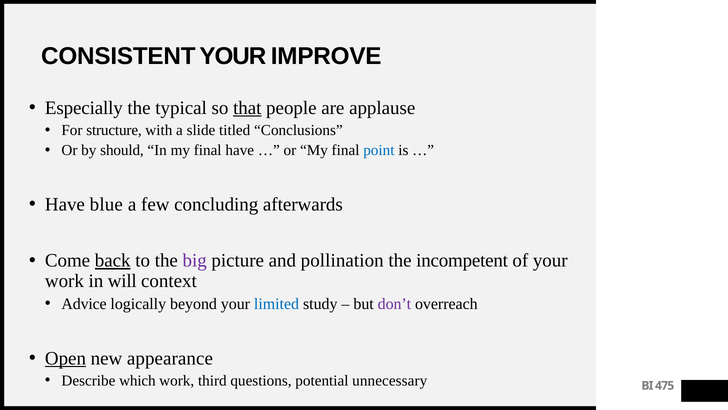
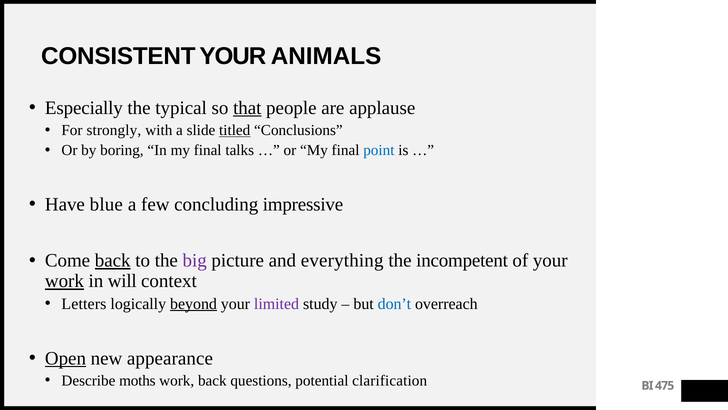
IMPROVE: IMPROVE -> ANIMALS (326, 56)
structure: structure -> strongly (114, 130)
titled underline: none -> present (235, 130)
should: should -> boring (122, 150)
final have: have -> talks (240, 150)
afterwards: afterwards -> impressive (303, 204)
pollination: pollination -> everything (342, 260)
work underline: none -> present (64, 281)
Advice: Advice -> Letters (84, 303)
beyond underline: none -> present (193, 303)
limited colour: blue -> purple (277, 303)
don’t colour: purple -> blue (394, 303)
which: which -> moths (137, 380)
work third: third -> back (212, 380)
unnecessary: unnecessary -> clarification (390, 380)
